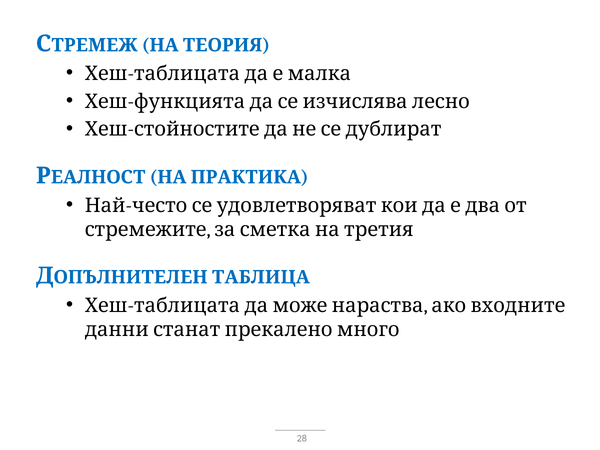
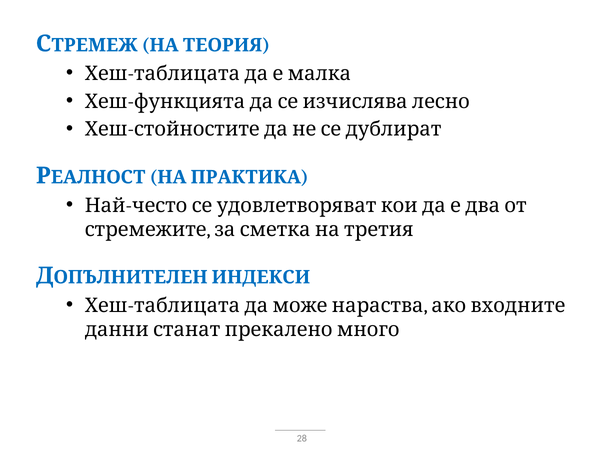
ТАБЛИЦА: ТАБЛИЦА -> ИНДЕКСИ (261, 277)
